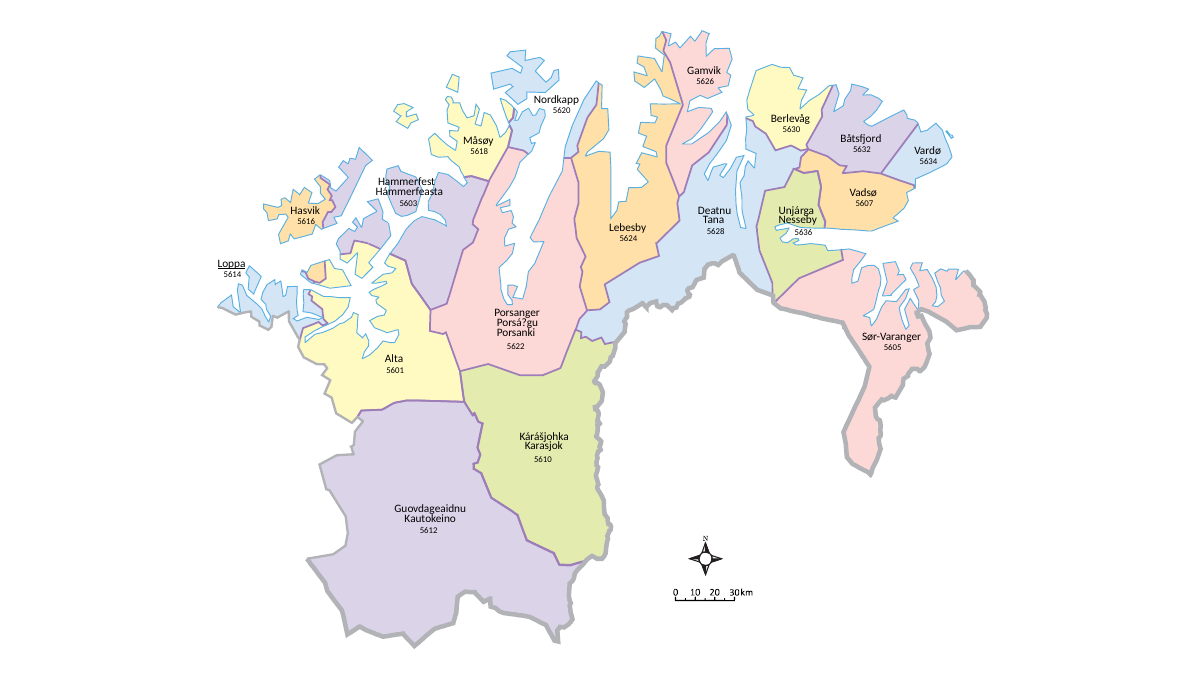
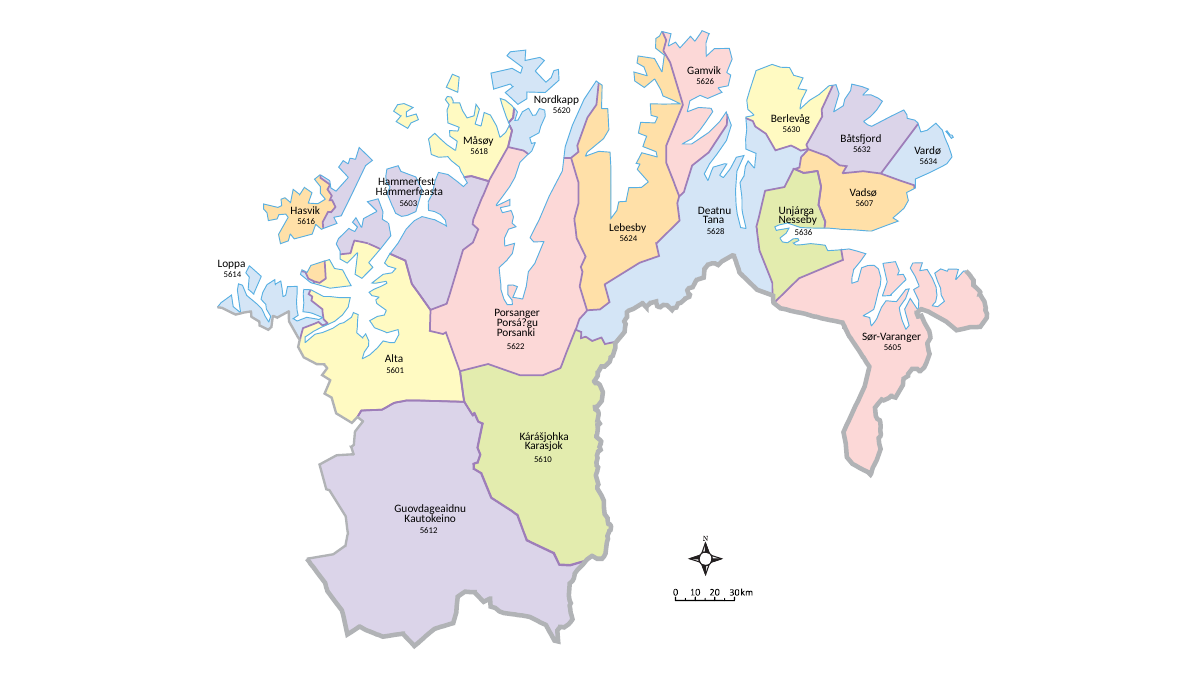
Loppa underline: present -> none (232, 264)
